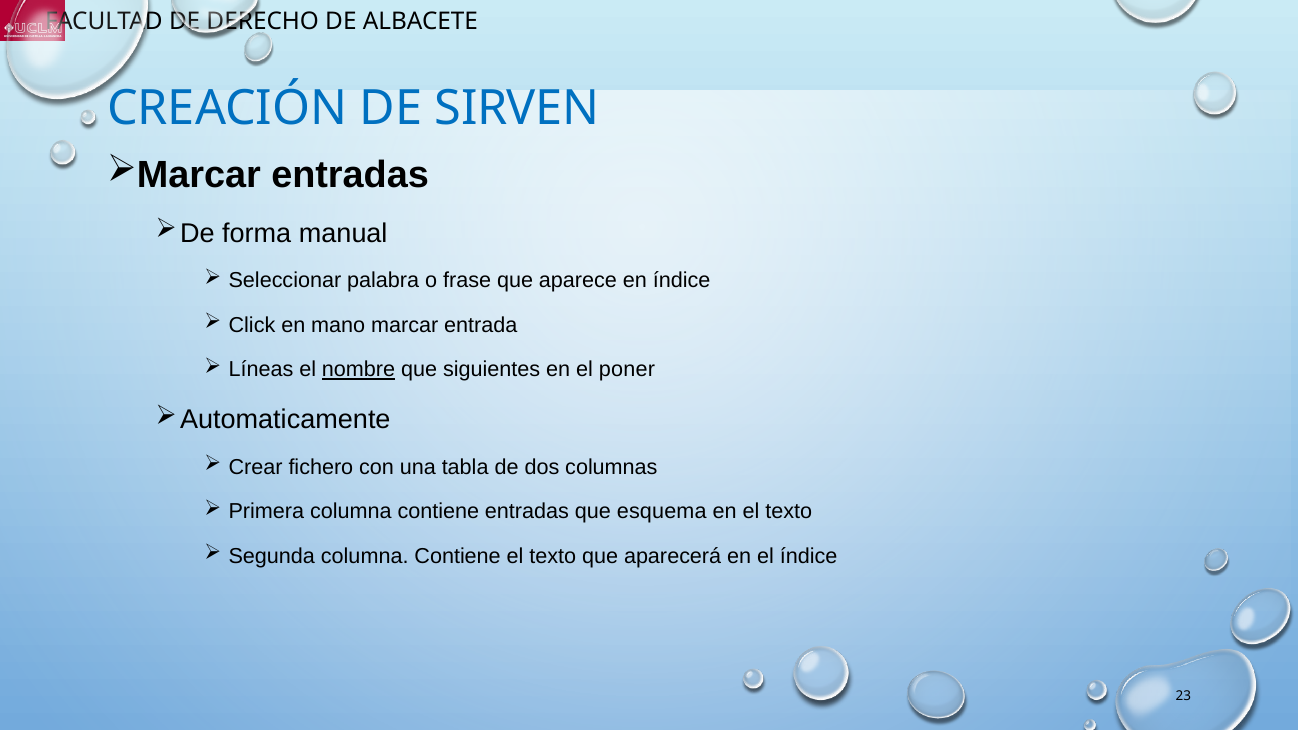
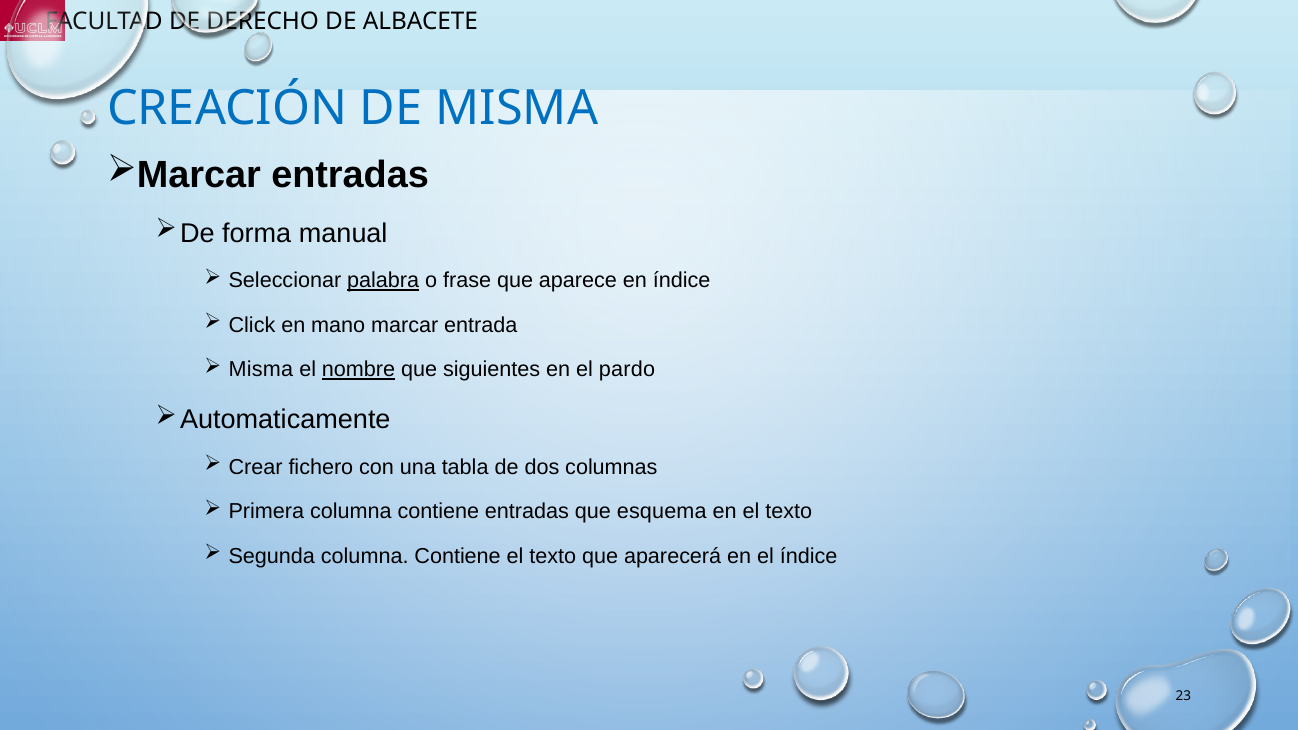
DE SIRVEN: SIRVEN -> MISMA (517, 109)
palabra underline: none -> present (383, 281)
Líneas: Líneas -> Misma (261, 370)
poner: poner -> pardo (627, 370)
